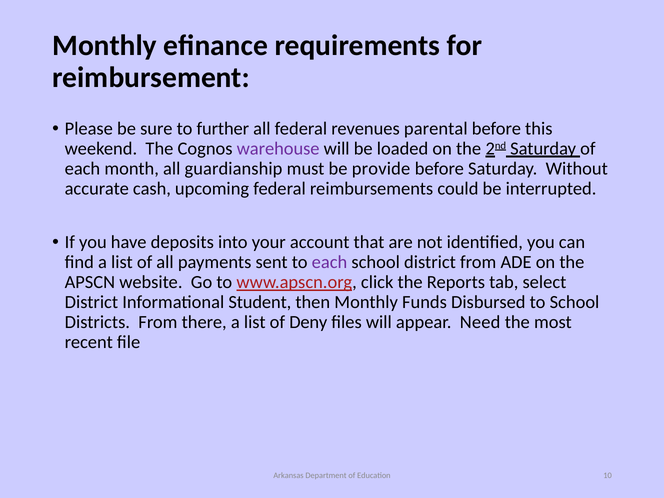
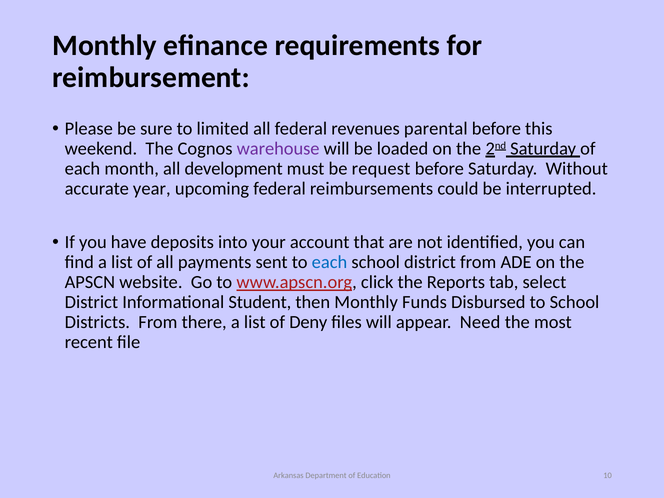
further: further -> limited (223, 129)
guardianship: guardianship -> development (234, 169)
provide: provide -> request (381, 169)
cash: cash -> year (152, 188)
each colour: purple -> blue (329, 262)
